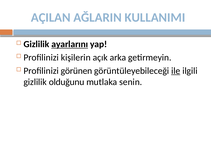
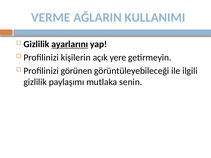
AÇILAN: AÇILAN -> VERME (51, 18)
arka: arka -> yere (118, 58)
ile underline: present -> none (176, 71)
olduğunu: olduğunu -> paylaşımı (67, 82)
